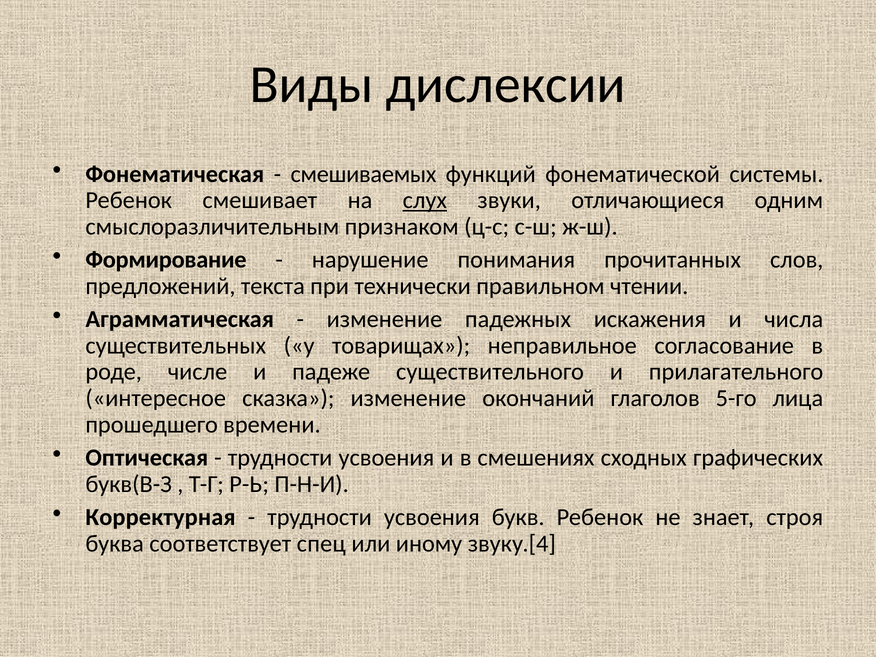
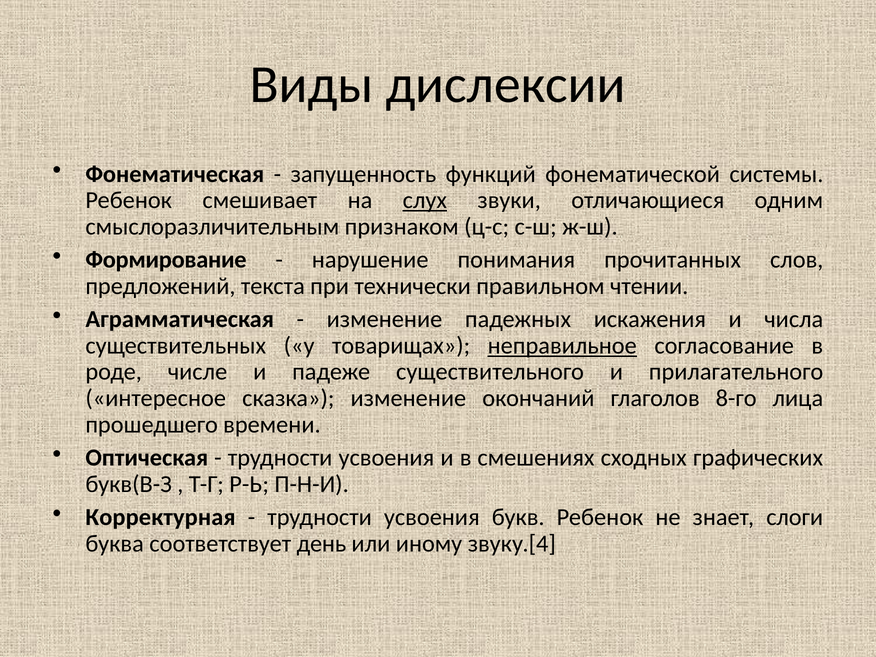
смешиваемых: смешиваемых -> запущенность (363, 174)
неправильное underline: none -> present (562, 346)
5-го: 5-го -> 8-го (736, 398)
строя: строя -> слоги (795, 517)
спец: спец -> день (321, 544)
